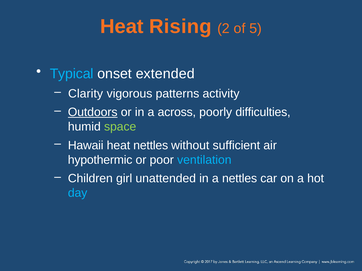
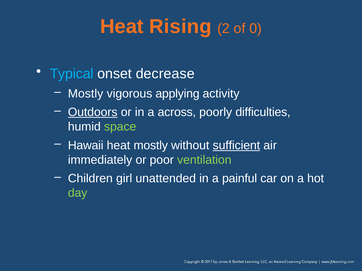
5: 5 -> 0 (256, 29)
extended: extended -> decrease (165, 74)
Clarity: Clarity -> Mostly (86, 94)
patterns: patterns -> applying (178, 94)
heat nettles: nettles -> mostly (151, 146)
sufficient underline: none -> present (236, 146)
hypothermic: hypothermic -> immediately (100, 160)
ventilation colour: light blue -> light green (204, 160)
a nettles: nettles -> painful (240, 179)
day colour: light blue -> light green (78, 193)
